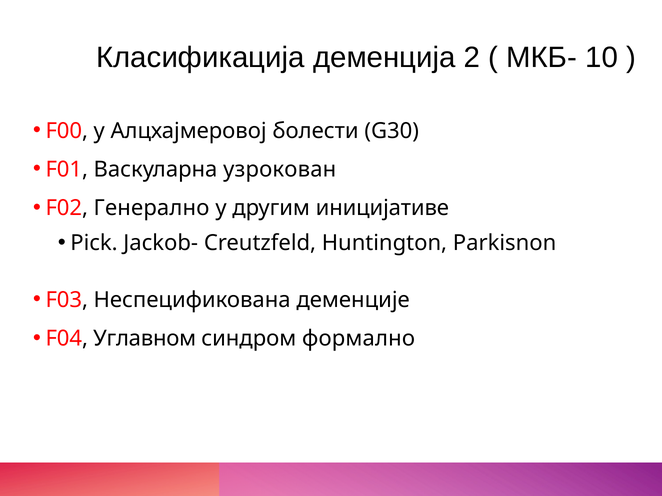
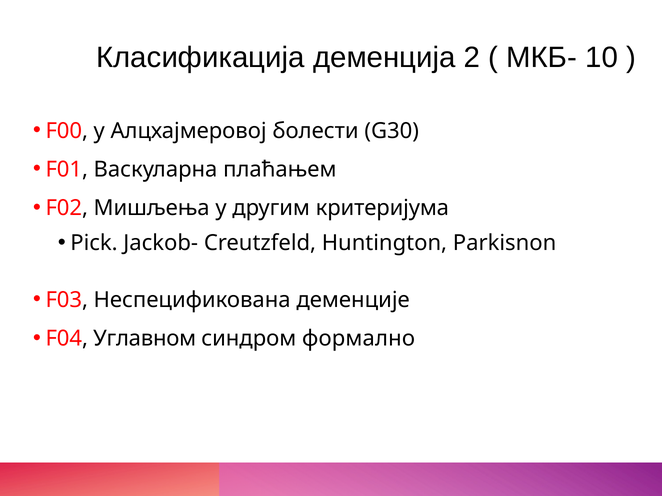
узрокован: узрокован -> плаћањем (280, 170)
Генерално: Генерално -> Мишљења (152, 208)
иницијативе: иницијативе -> критеријума (382, 208)
